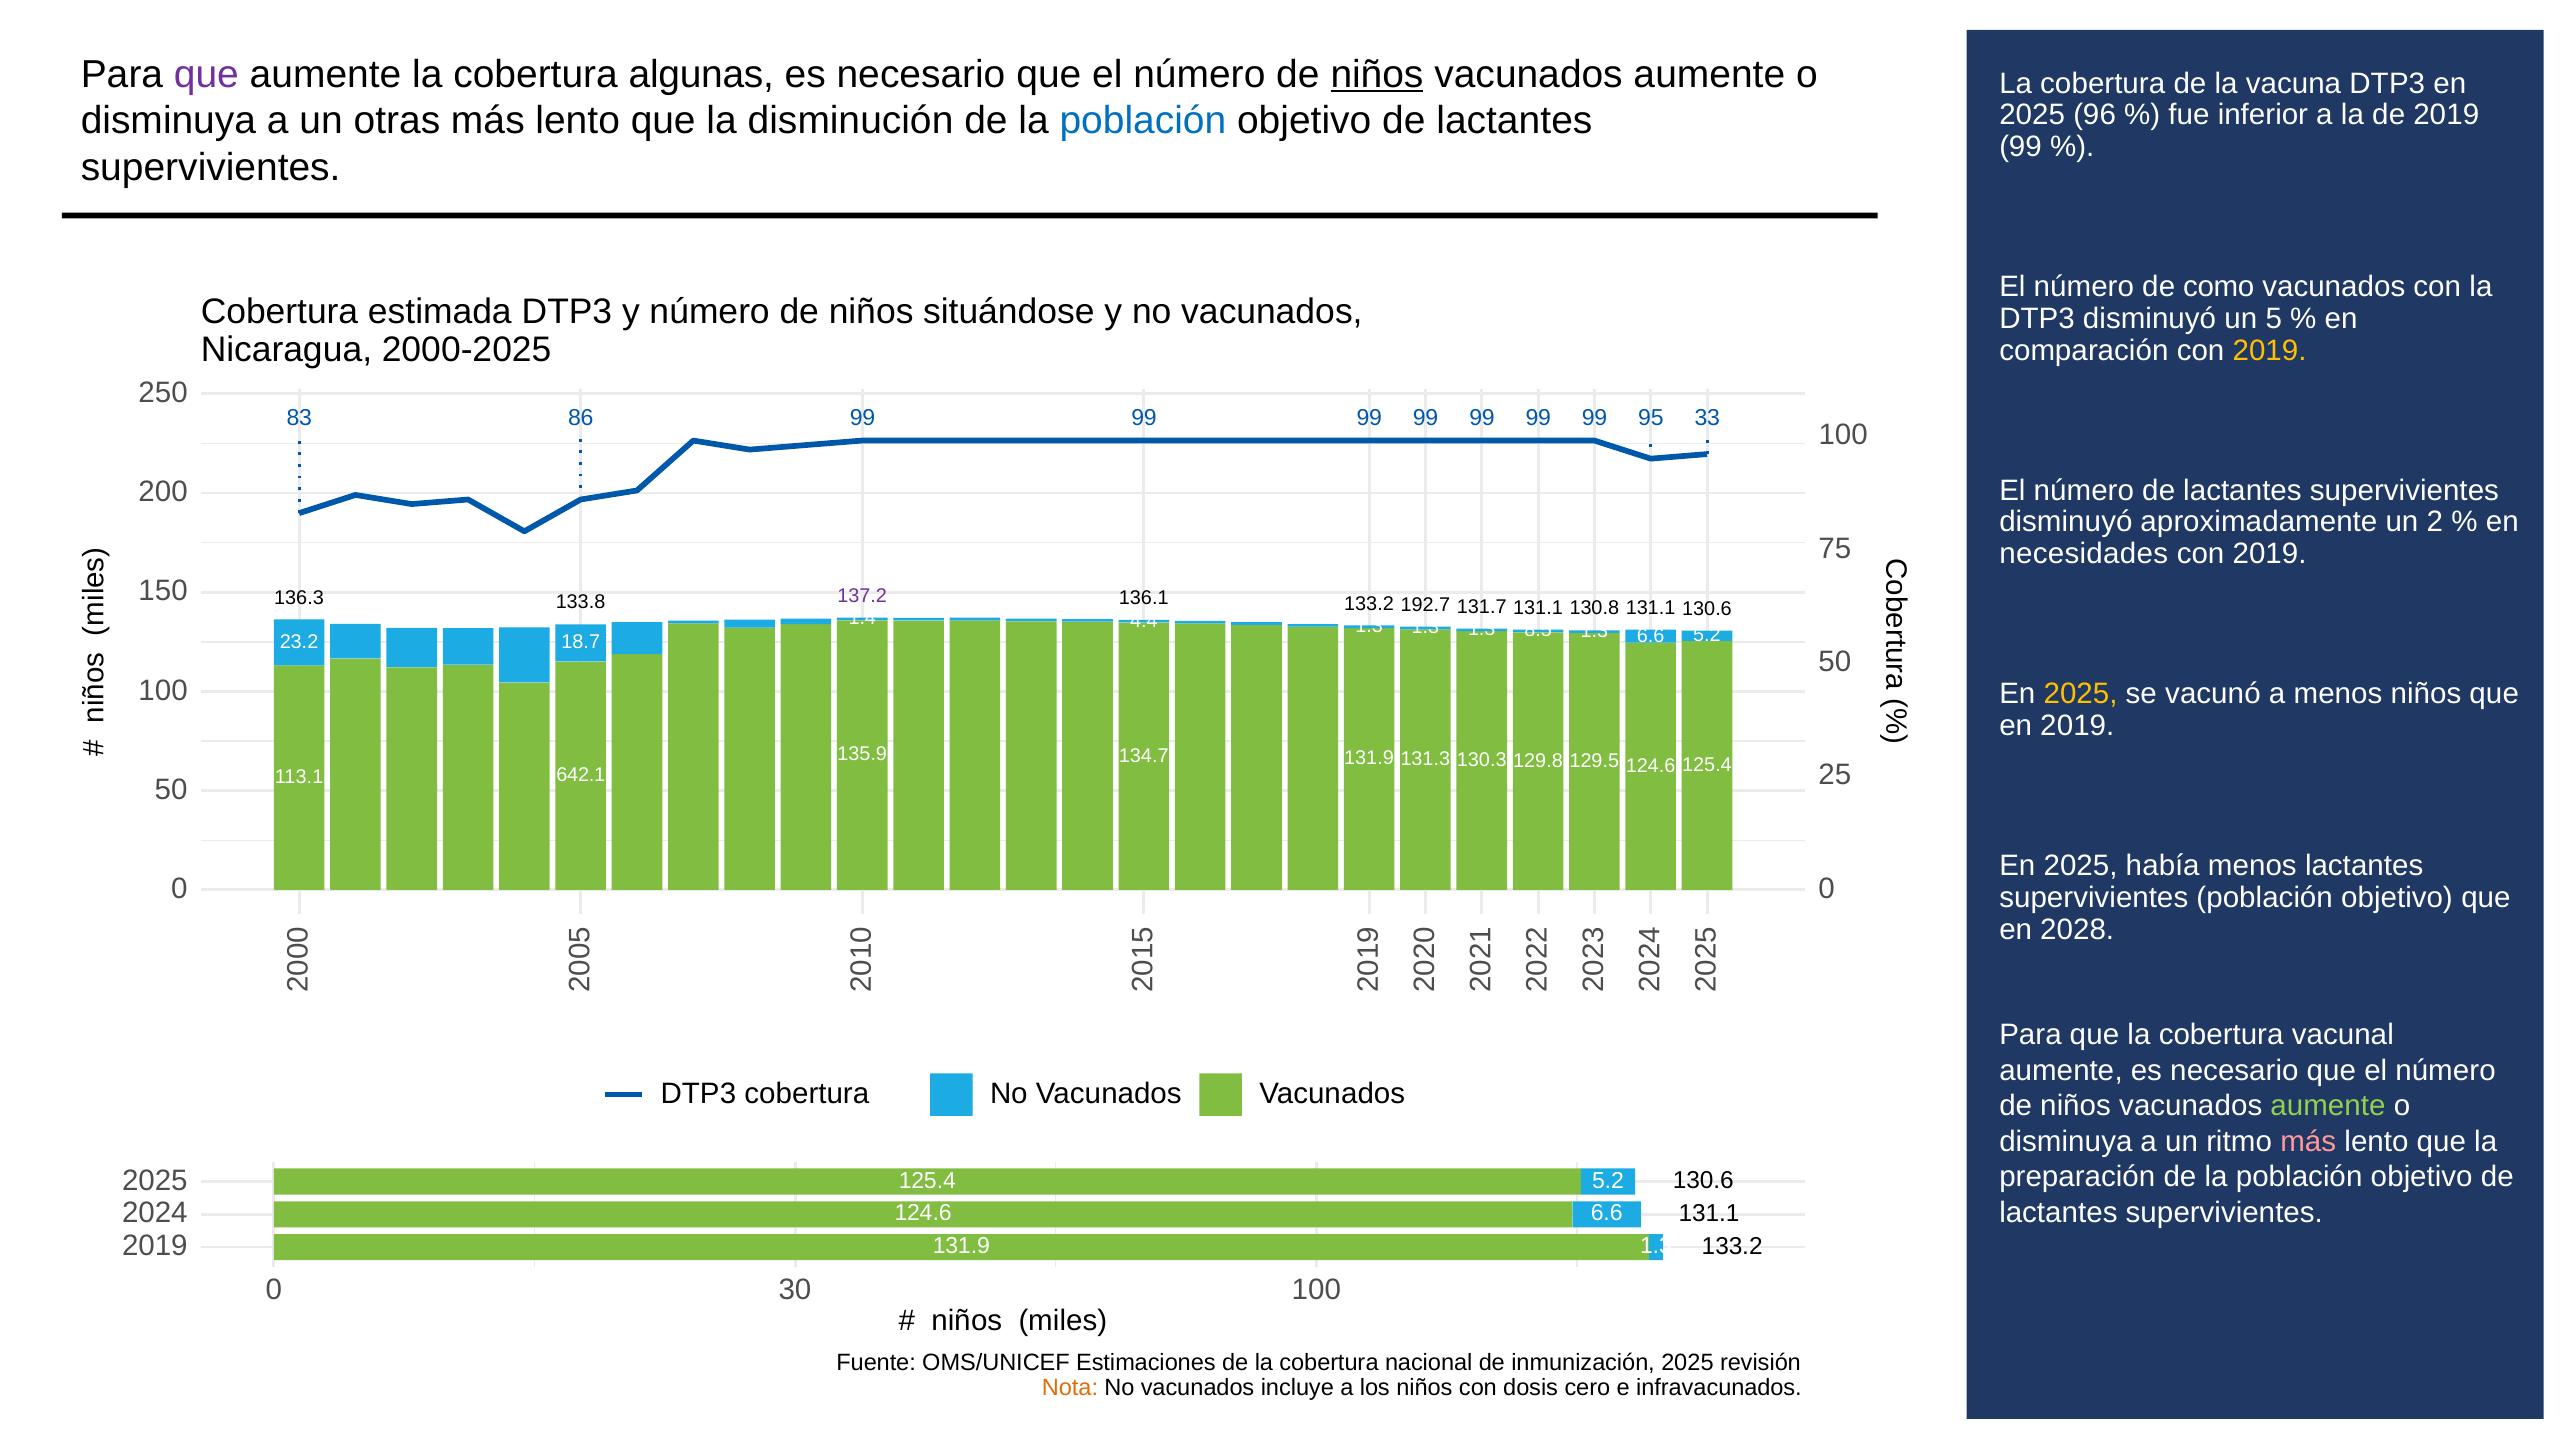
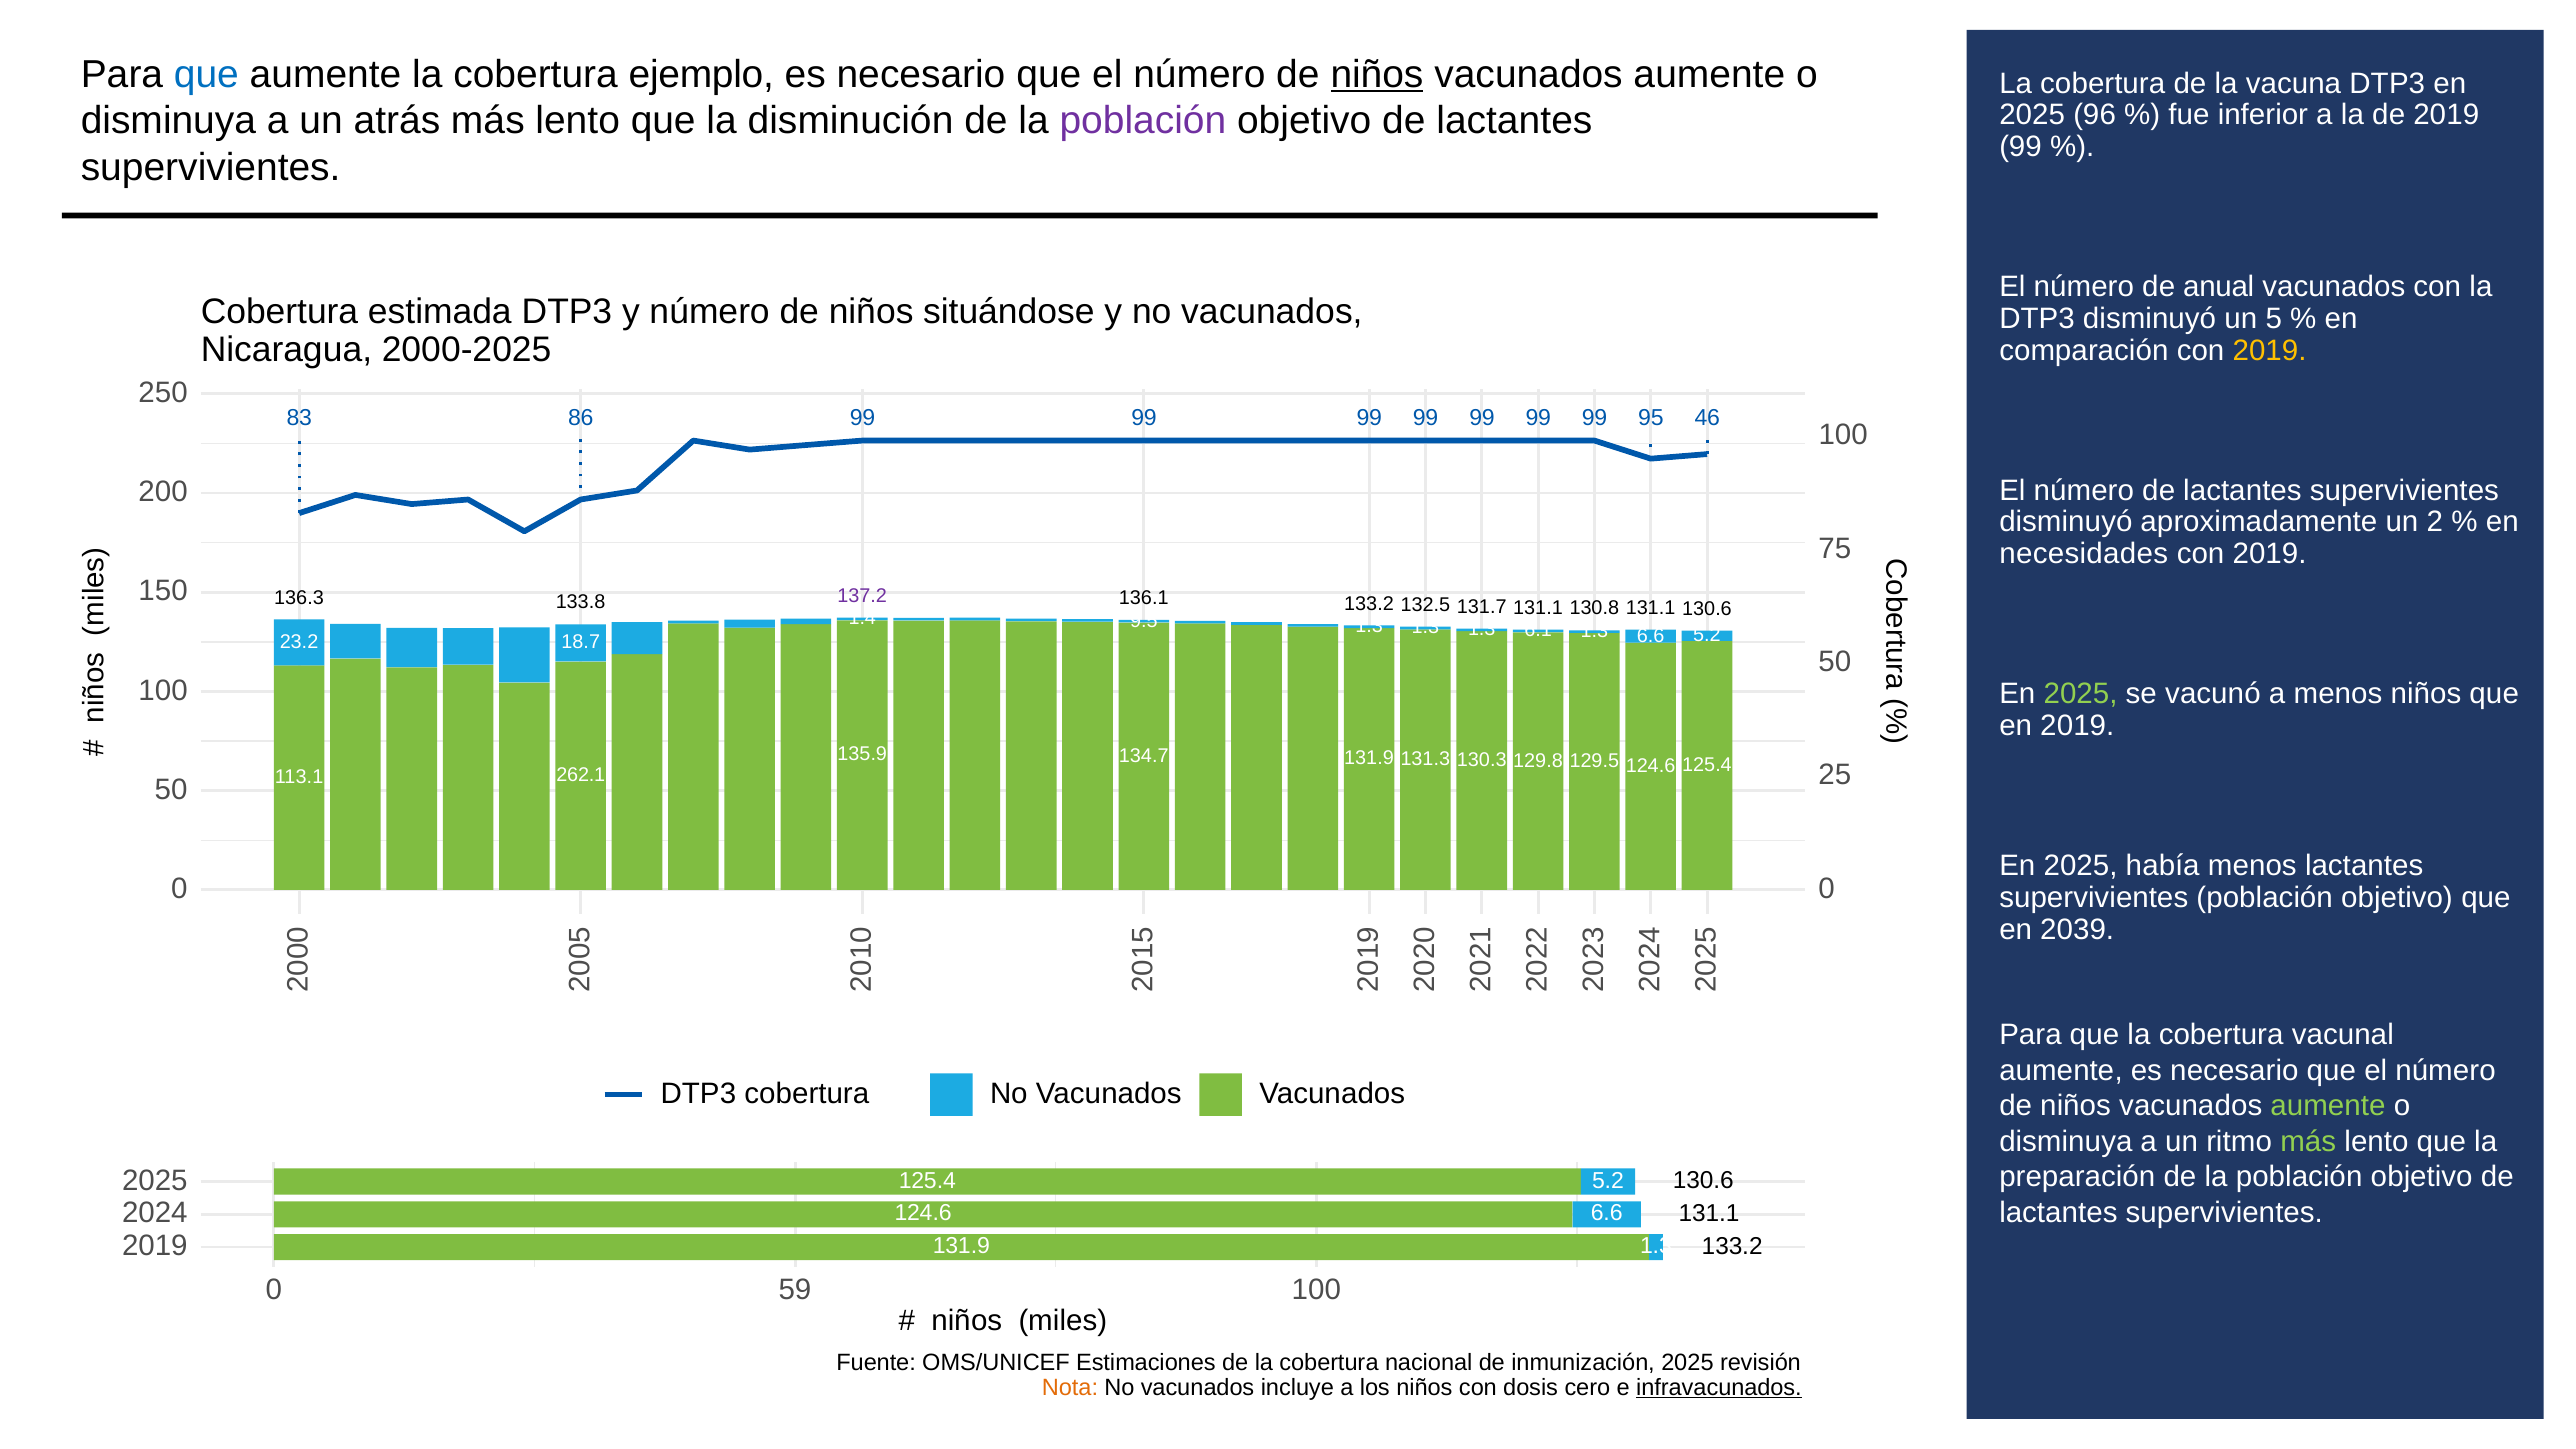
que colour: purple -> blue (206, 74)
algunas: algunas -> ejemplo (701, 74)
otras: otras -> atrás (397, 121)
población colour: blue -> purple (1143, 121)
como: como -> anual (2219, 287)
33: 33 -> 46 (1707, 418)
192.7: 192.7 -> 132.5 (1425, 605)
4.4: 4.4 -> 9.5 (1144, 621)
8.5: 8.5 -> 6.1 (1538, 630)
2025 colour: yellow -> light green (2081, 694)
642.1: 642.1 -> 262.1 (581, 775)
2028: 2028 -> 2039 (2077, 929)
más colour: pink -> light green (2308, 1141)
30: 30 -> 59 (795, 1289)
infravacunados underline: none -> present (1719, 1387)
